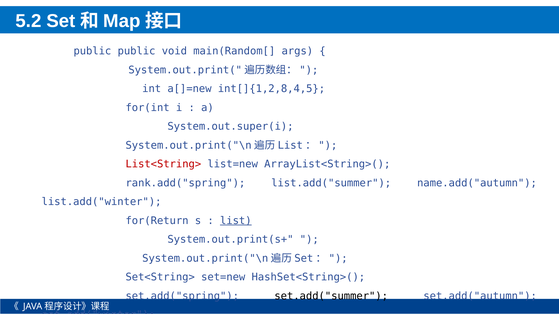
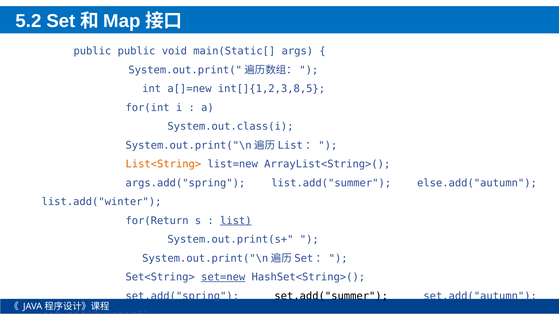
main(Random[: main(Random[ -> main(Static[ (234, 51)
int[]{1,2,8,4,5: int[]{1,2,8,4,5 -> int[]{1,2,3,8,5 (271, 89)
System.out.super(i: System.out.super(i -> System.out.class(i (230, 127)
List<String> colour: red -> orange (163, 164)
rank.add("spring: rank.add("spring -> args.add("spring (185, 183)
name.add("autumn: name.add("autumn -> else.add("autumn (477, 183)
set=new underline: none -> present (223, 278)
